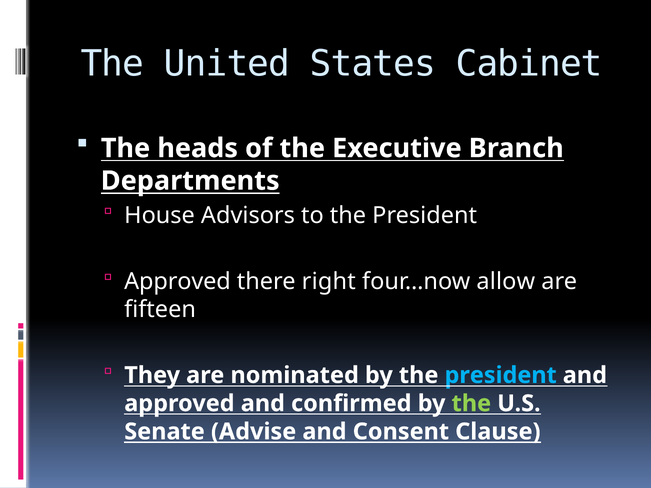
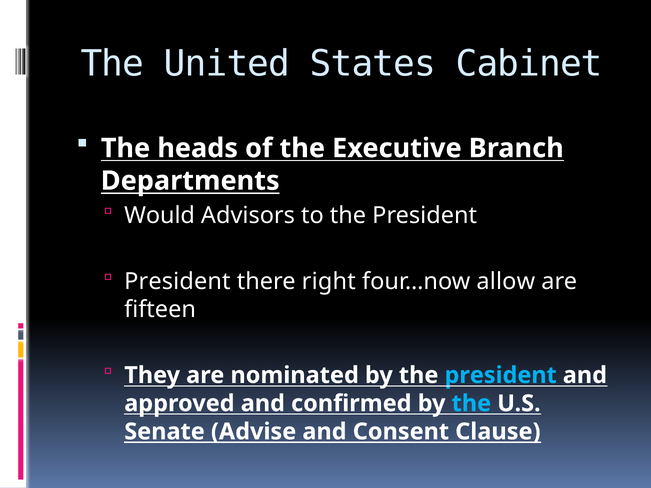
House: House -> Would (160, 216)
Approved: Approved -> President (177, 281)
the colour: light green -> light blue (471, 404)
